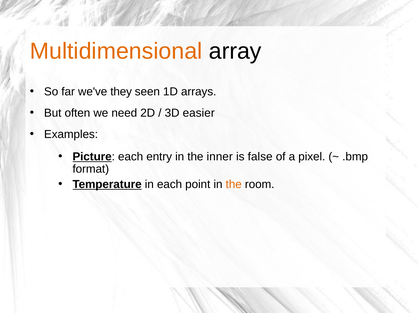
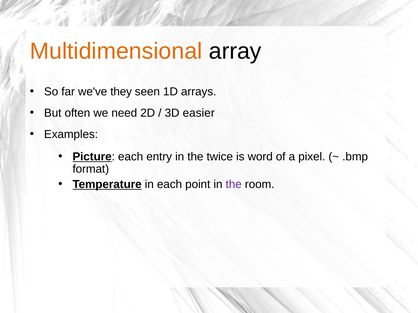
inner: inner -> twice (220, 157)
false: false -> word (260, 157)
the colour: orange -> purple (234, 184)
